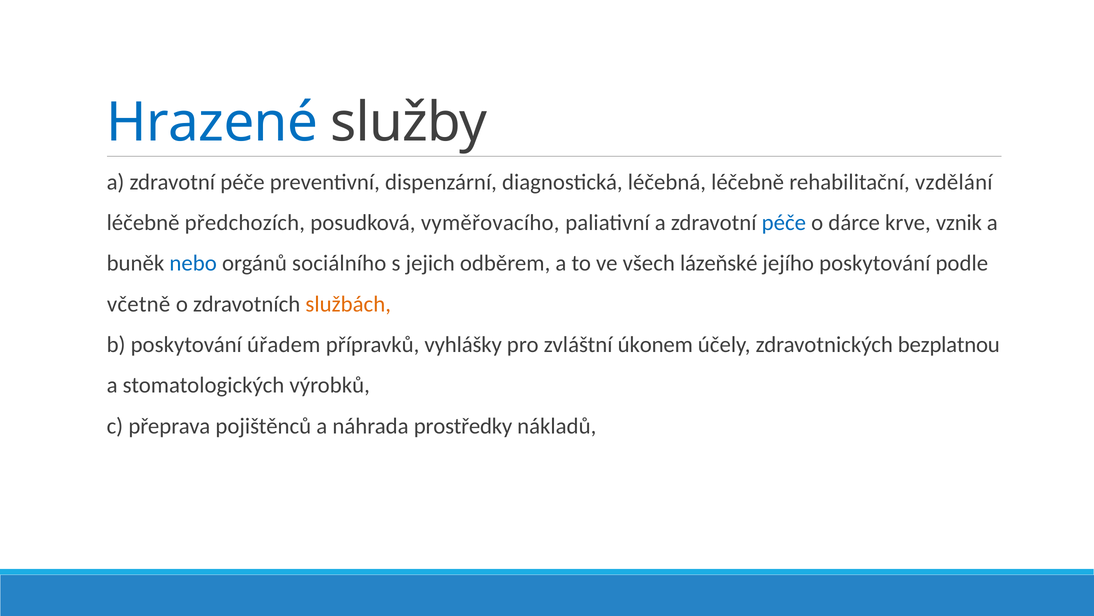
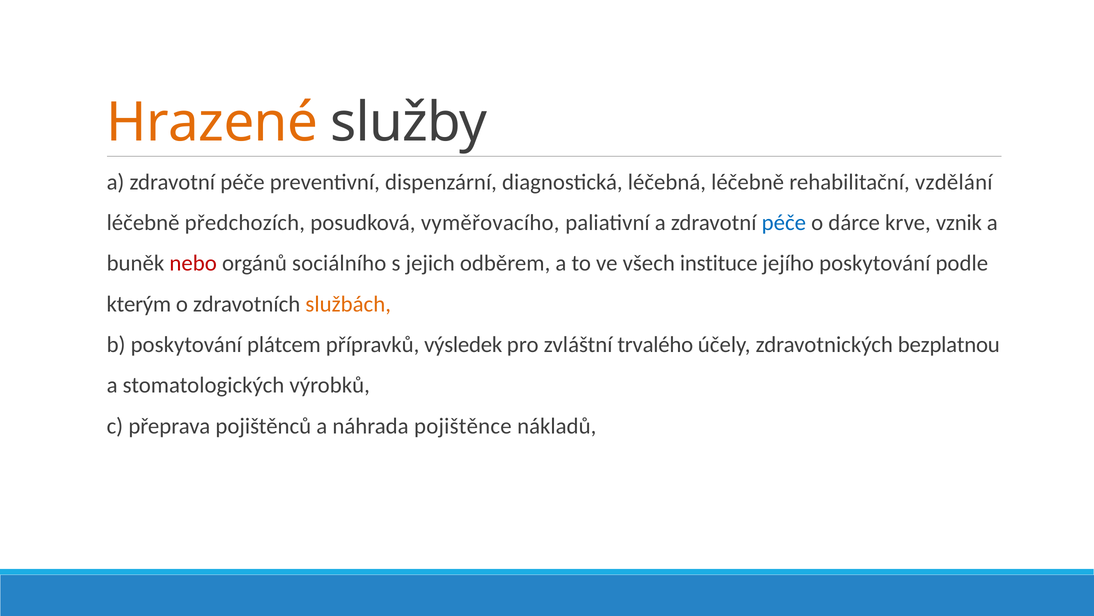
Hrazené colour: blue -> orange (212, 123)
nebo colour: blue -> red (193, 263)
lázeňské: lázeňské -> instituce (719, 263)
včetně: včetně -> kterým (139, 304)
úřadem: úřadem -> plátcem (284, 344)
vyhlášky: vyhlášky -> výsledek (463, 344)
úkonem: úkonem -> trvalého (655, 344)
prostředky: prostředky -> pojištěnce (463, 426)
